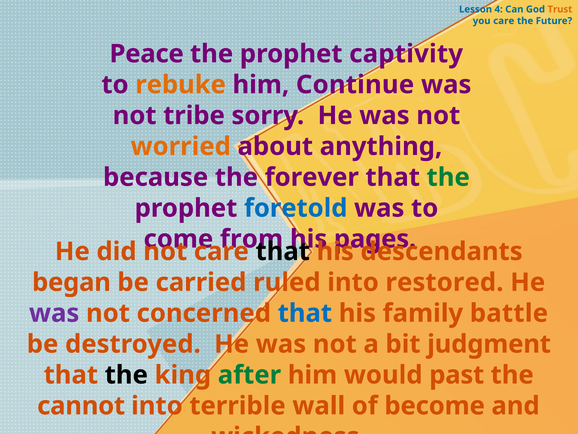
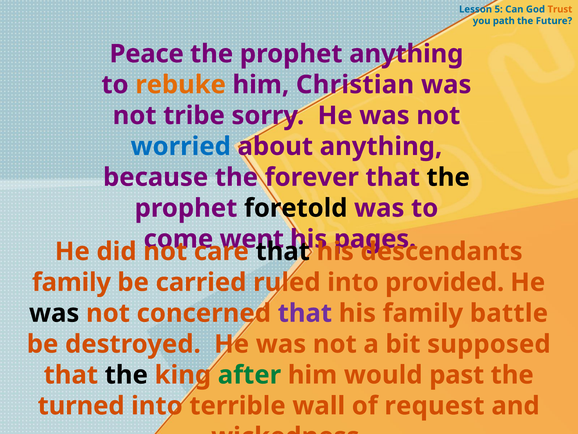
4: 4 -> 5 (499, 9)
you care: care -> path (504, 21)
prophet captivity: captivity -> anything (406, 54)
Continue: Continue -> Christian (355, 85)
worried colour: orange -> blue (181, 146)
the colour: green -> black (448, 177)
foretold colour: blue -> black (296, 208)
from: from -> went (252, 239)
began: began -> family (71, 282)
restored: restored -> provided (445, 282)
was colour: purple -> black (54, 313)
that colour: blue -> purple (305, 313)
judgment: judgment -> supposed (489, 344)
cannot: cannot -> turned (81, 405)
become: become -> request (434, 405)
